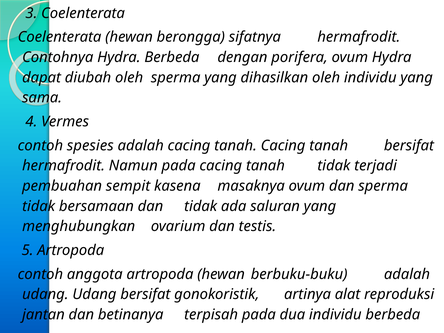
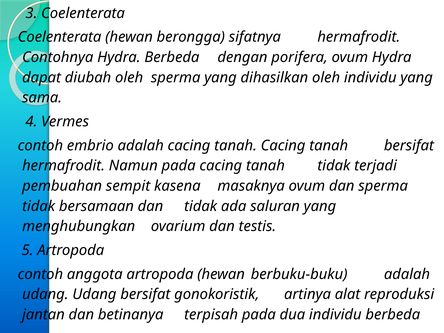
spesies: spesies -> embrio (90, 145)
